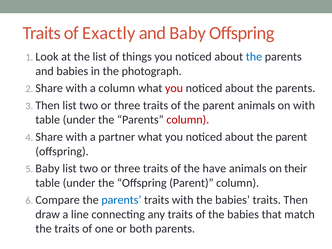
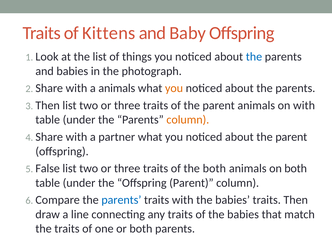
Exactly: Exactly -> Kittens (109, 33)
a column: column -> animals (117, 88)
you colour: red -> orange (174, 88)
column colour: red -> orange (188, 120)
Baby: Baby -> False (48, 168)
the have: have -> both (214, 168)
on their: their -> both (296, 168)
